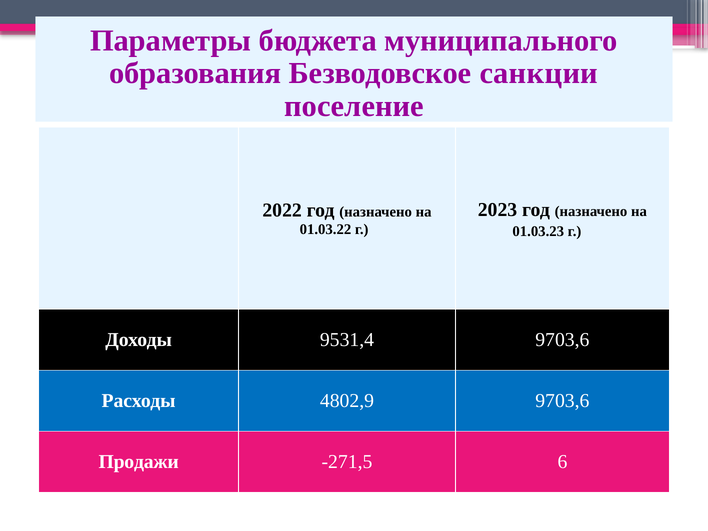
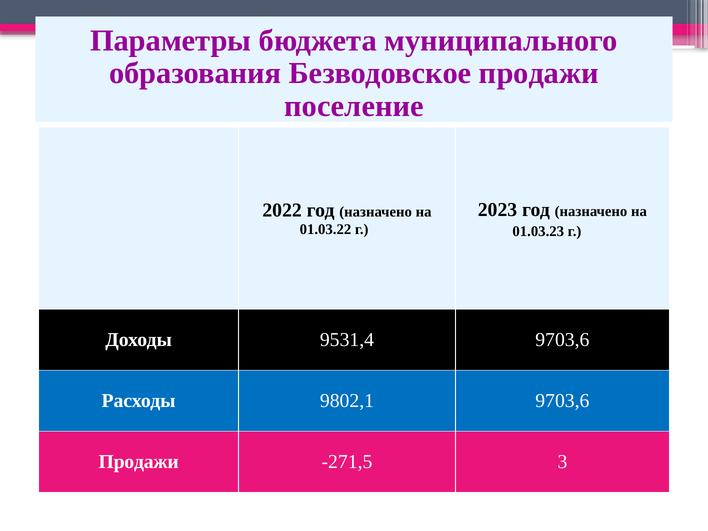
Безводовское санкции: санкции -> продажи (539, 73)
4802,9: 4802,9 -> 9802,1 (347, 401)
6: 6 -> 3 (562, 462)
